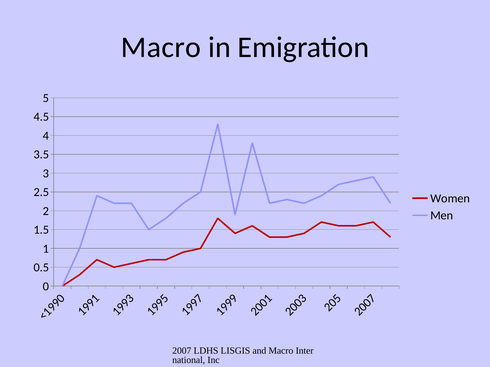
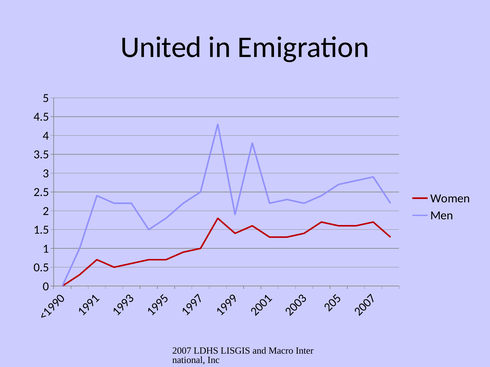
Macro: Macro -> United (161, 47)
